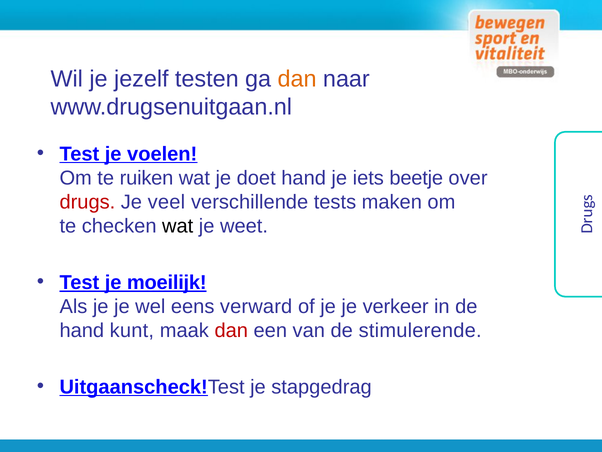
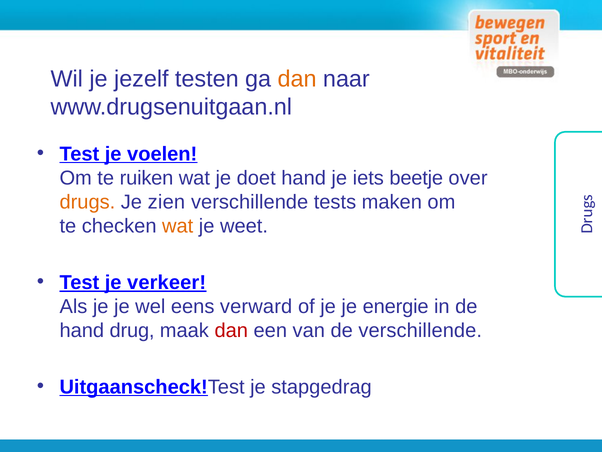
drugs colour: red -> orange (87, 202)
veel: veel -> zien (166, 202)
wat colour: black -> orange (178, 226)
moeilijk: moeilijk -> verkeer (167, 282)
verkeer: verkeer -> energie (396, 306)
kunt: kunt -> drug (132, 330)
de stimulerende: stimulerende -> verschillende (420, 330)
